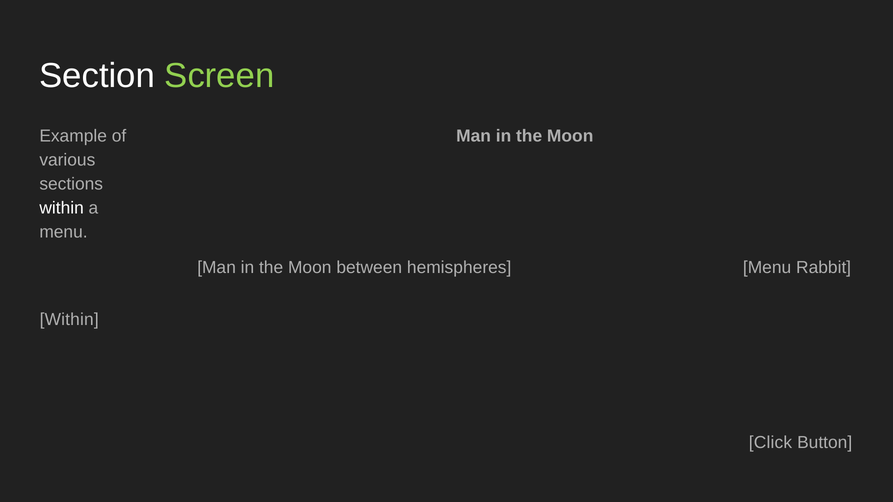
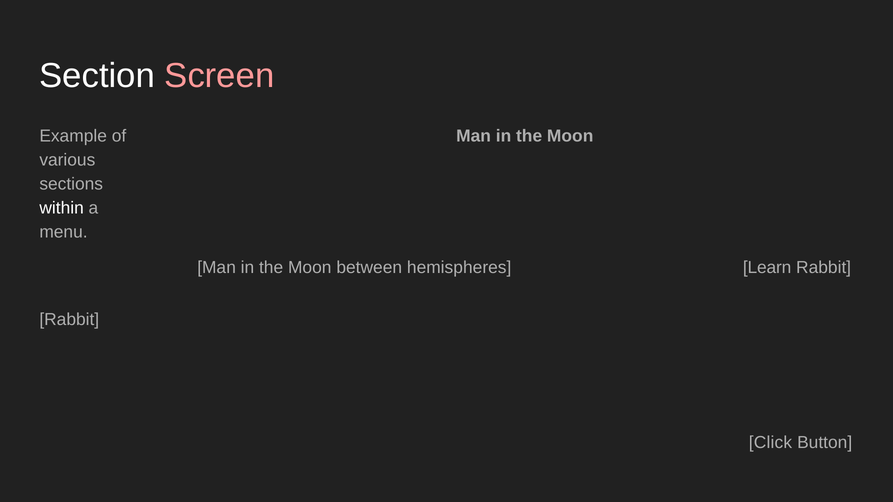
Screen colour: light green -> pink (219, 76)
hemispheres Menu: Menu -> Learn (767, 268)
Within: Within -> Rabbit (69, 320)
